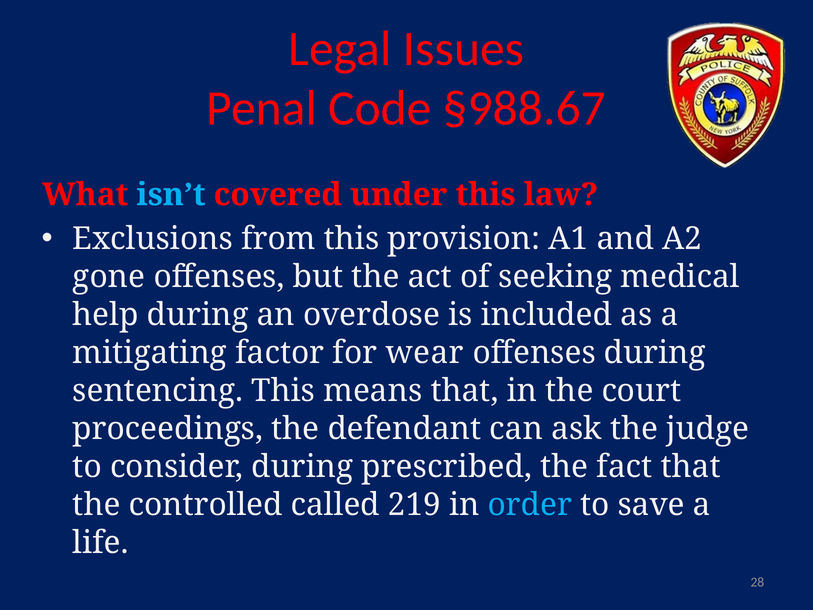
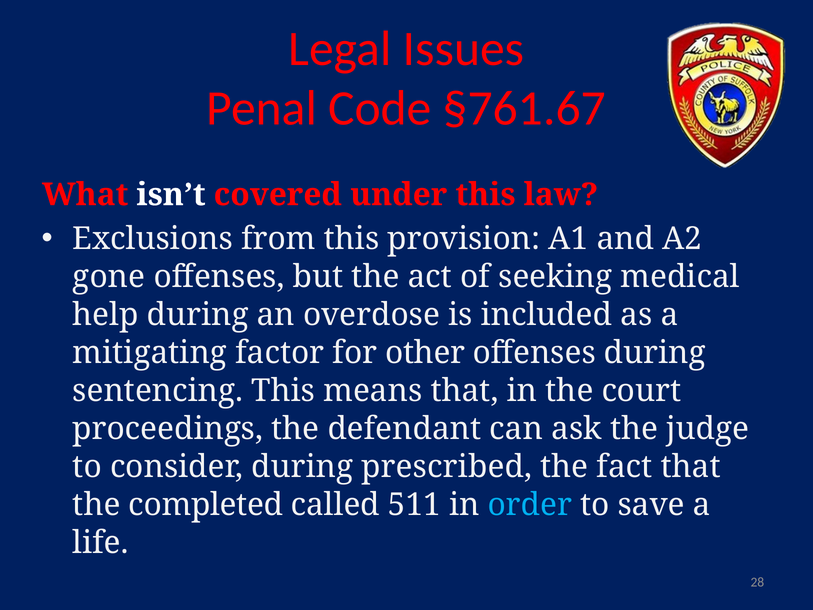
§988.67: §988.67 -> §761.67 (524, 109)
isn’t colour: light blue -> white (171, 195)
wear: wear -> other (425, 353)
controlled: controlled -> completed (206, 505)
219: 219 -> 511 (414, 505)
